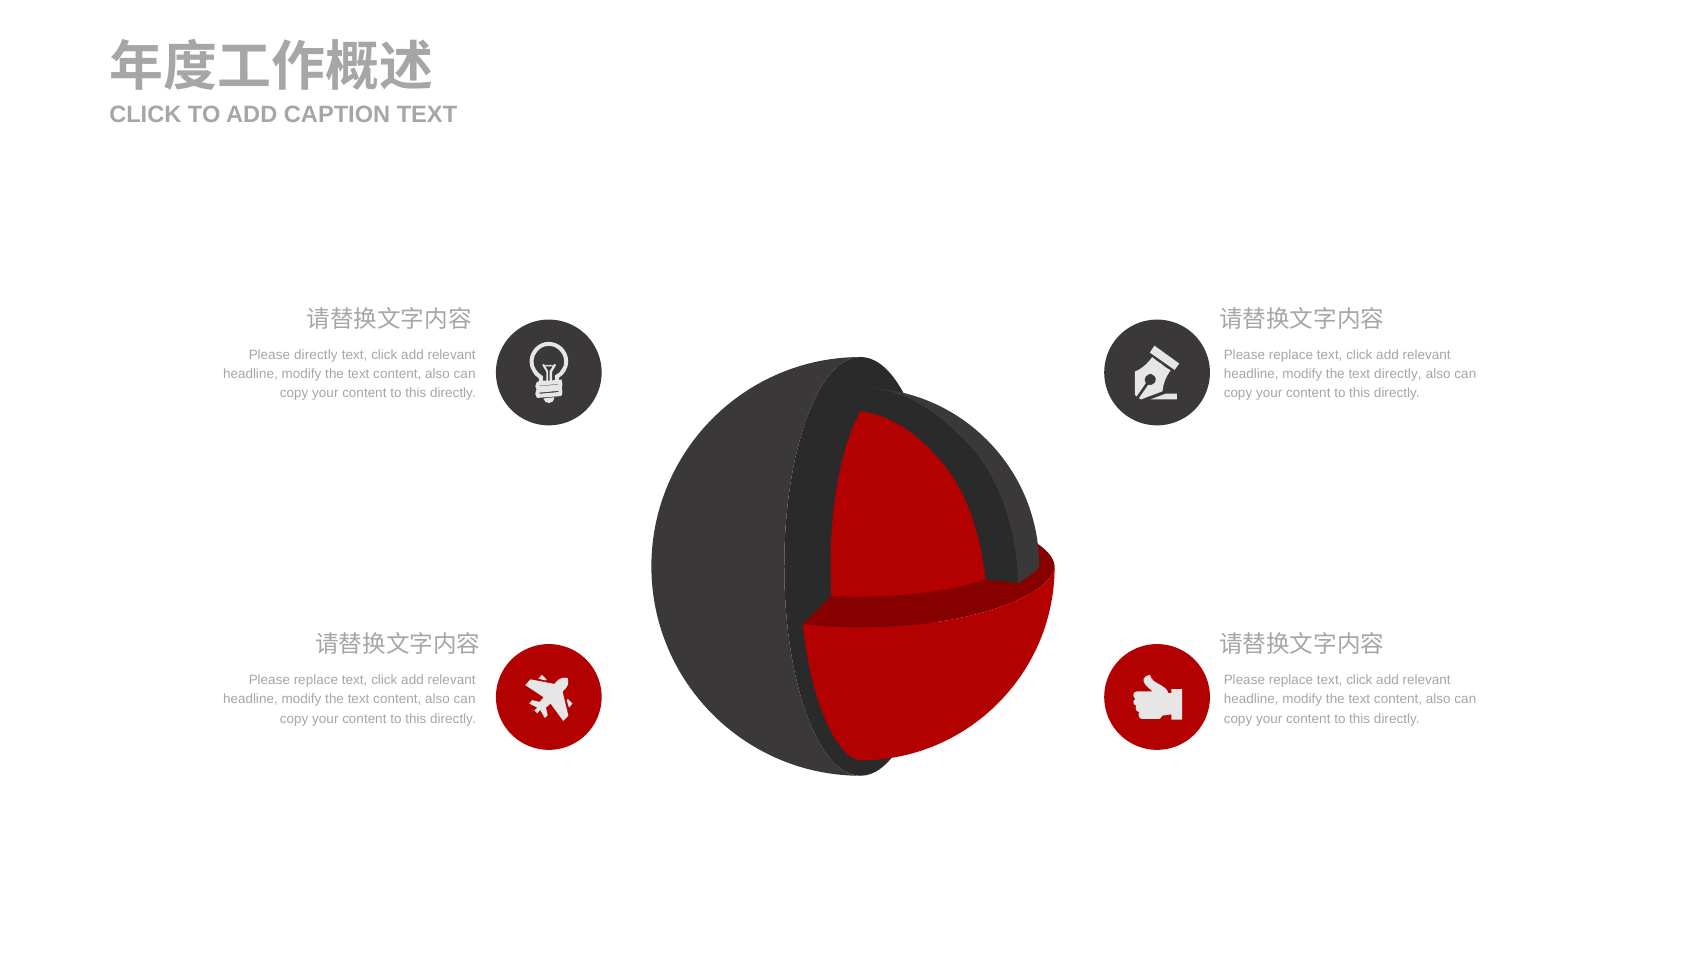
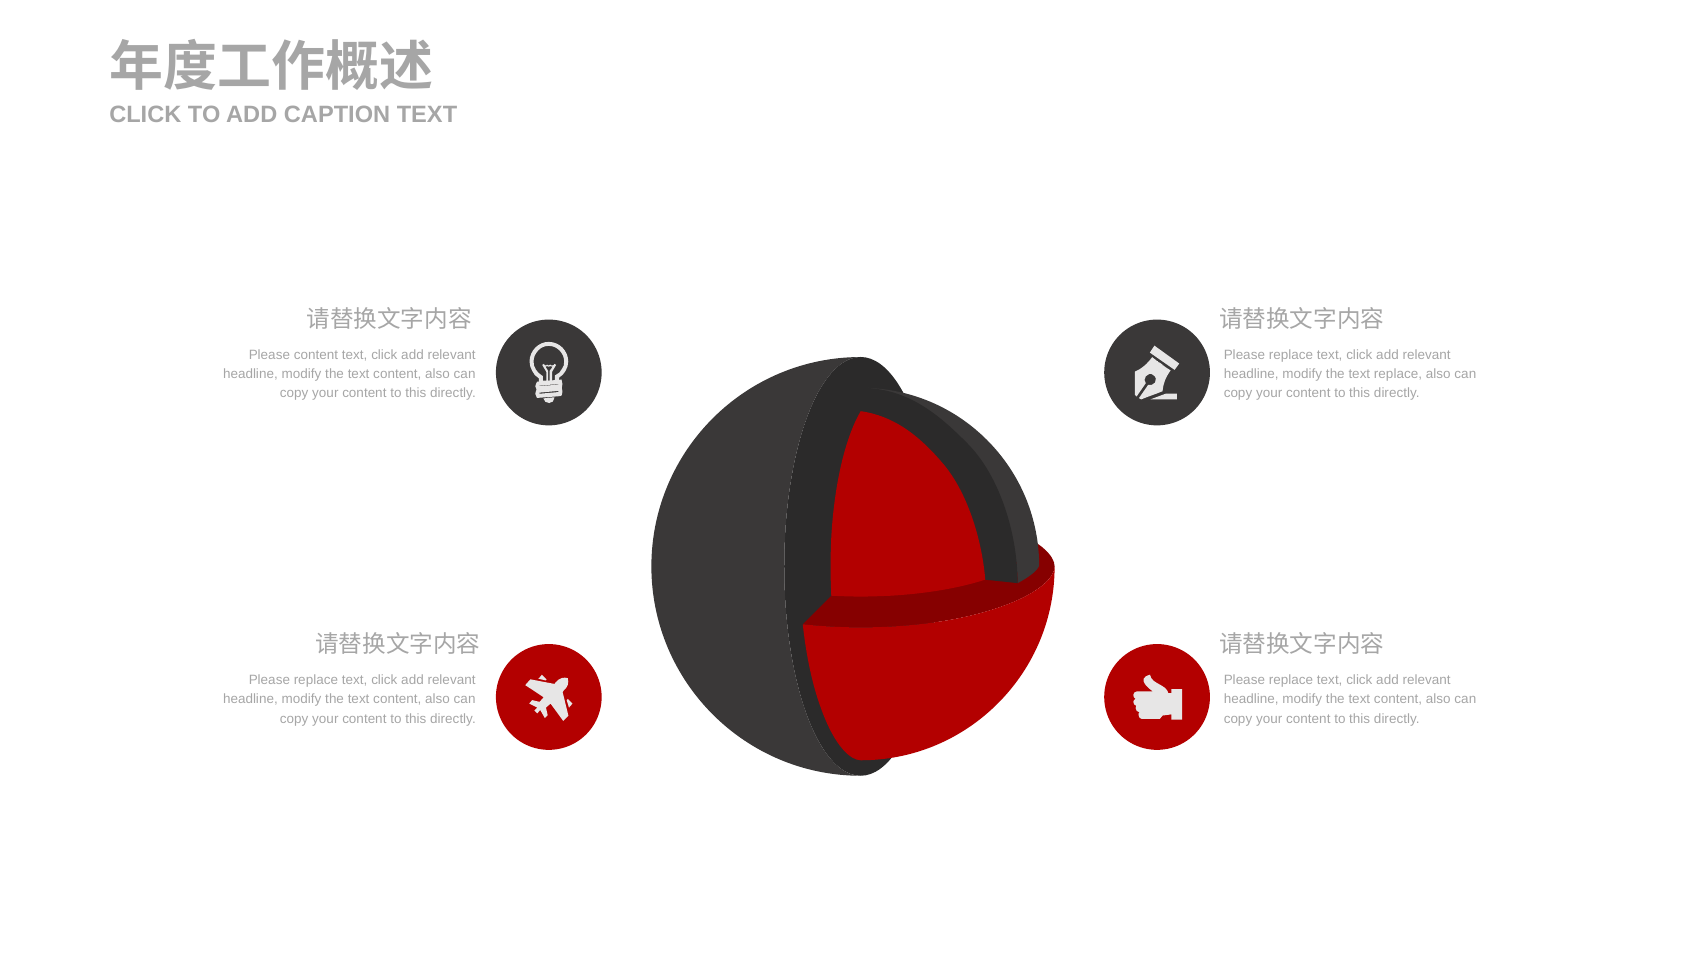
Please directly: directly -> content (316, 355)
text directly: directly -> replace (1398, 374)
